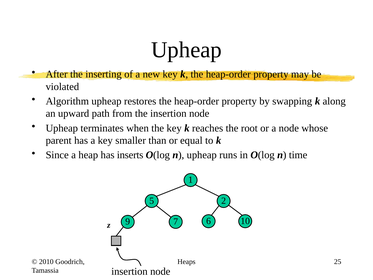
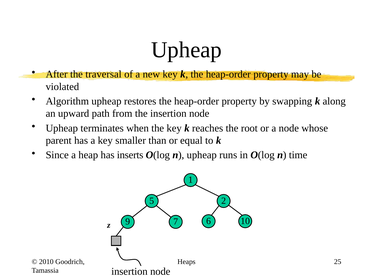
inserting: inserting -> traversal (103, 74)
